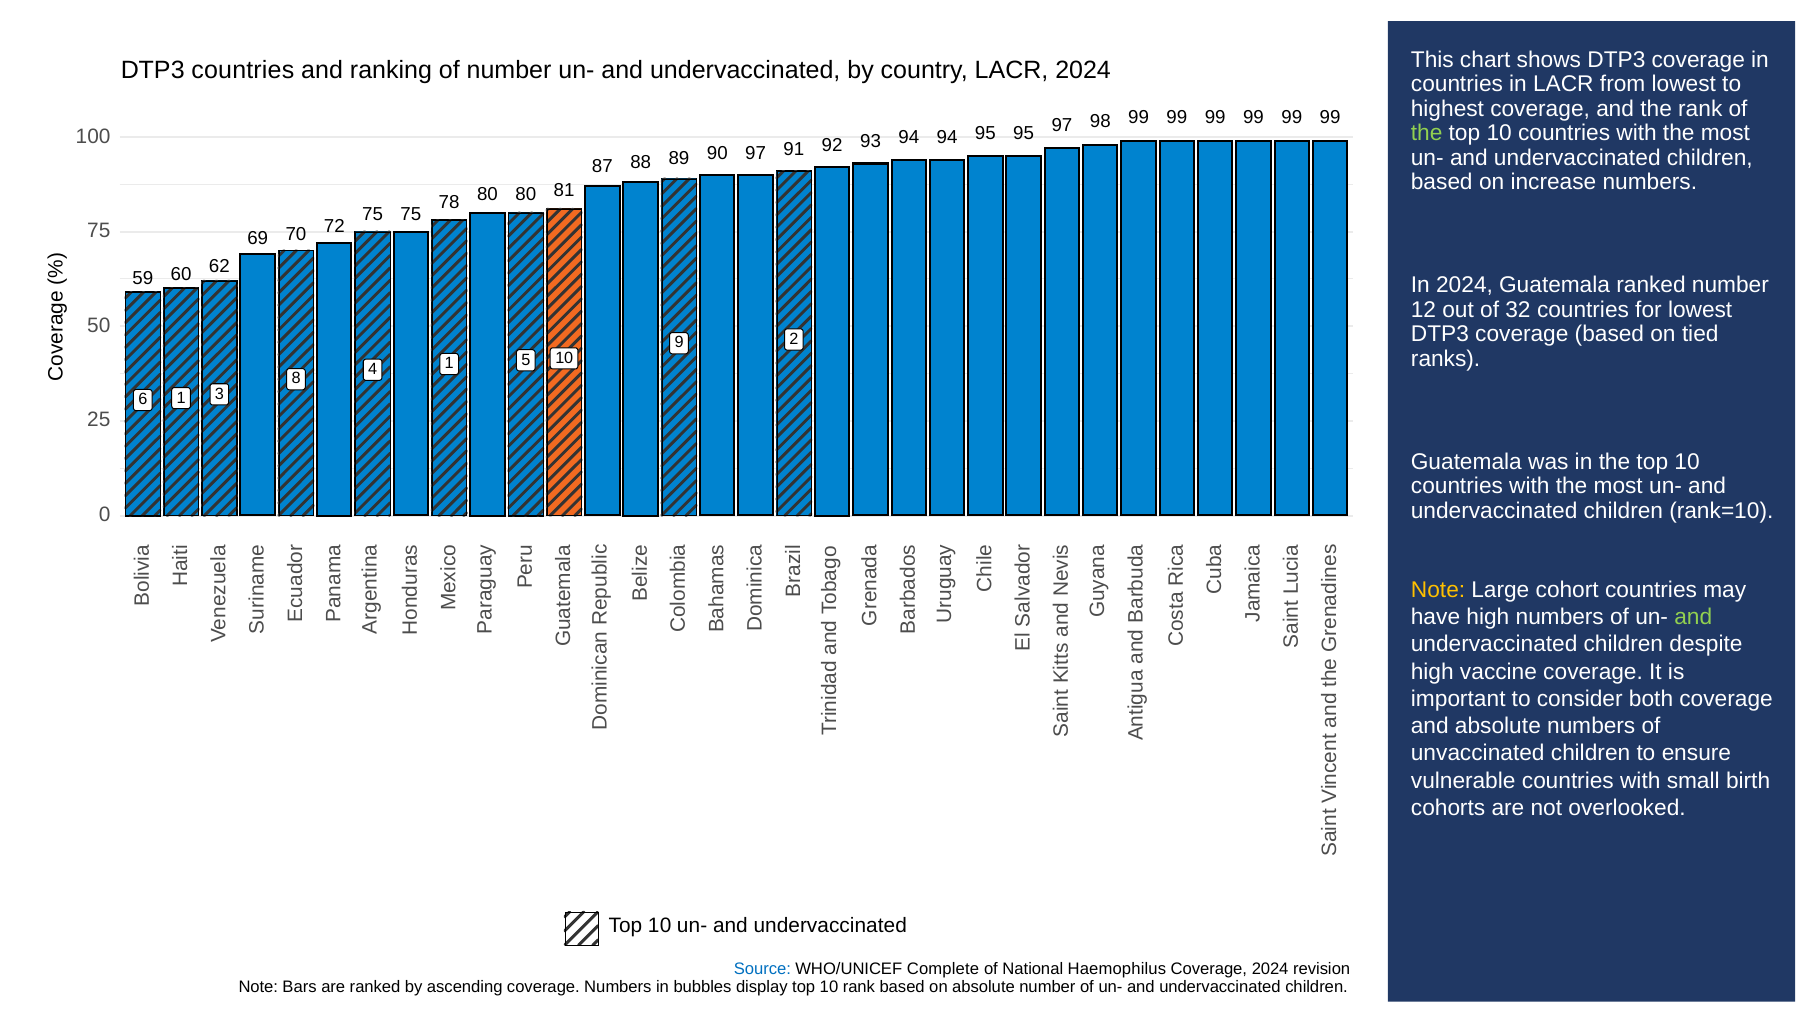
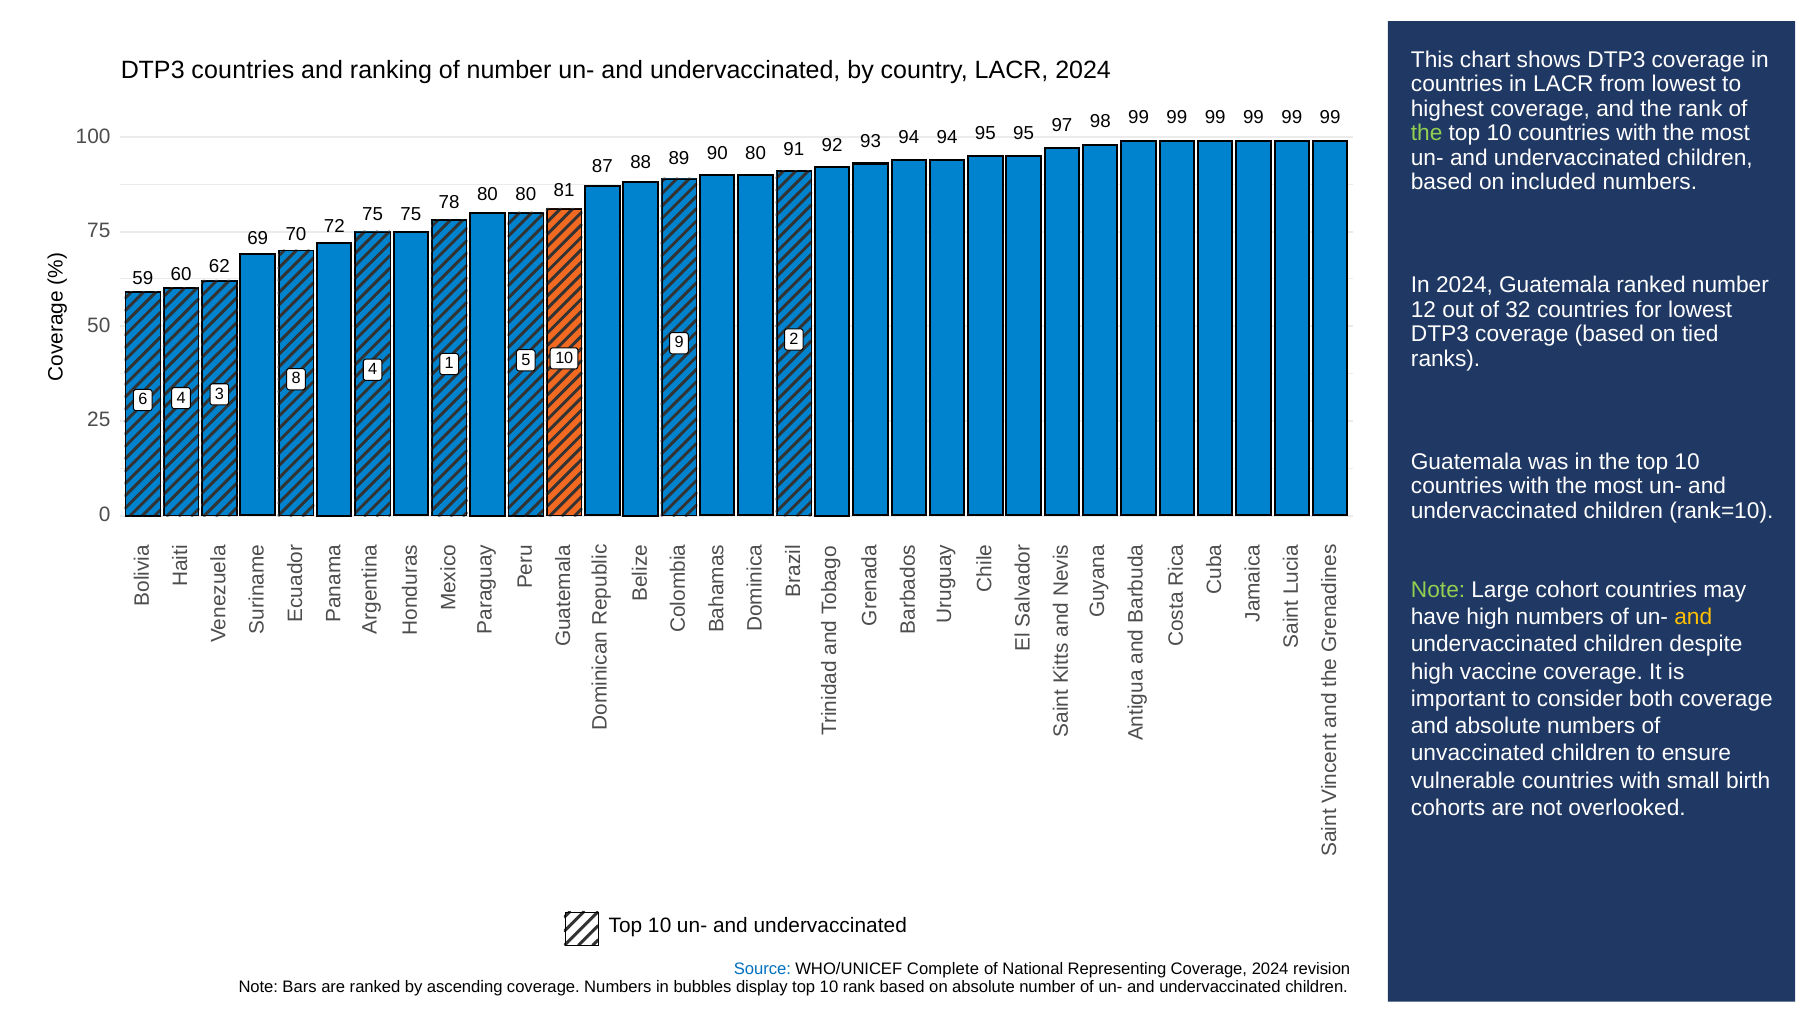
90 97: 97 -> 80 (756, 154)
increase: increase -> included (1553, 182)
6 1: 1 -> 4 (181, 398)
Note colour: yellow -> light green (1438, 590)
and colour: light green -> yellow (1693, 617)
Haemophilus: Haemophilus -> Representing (1117, 969)
